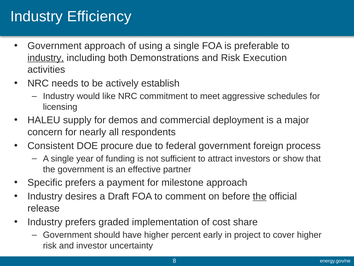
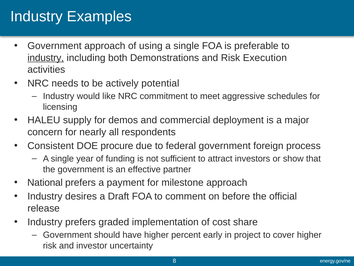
Efficiency: Efficiency -> Examples (99, 17)
establish: establish -> potential (160, 83)
Specific: Specific -> National (45, 182)
the underline: present -> none (260, 196)
